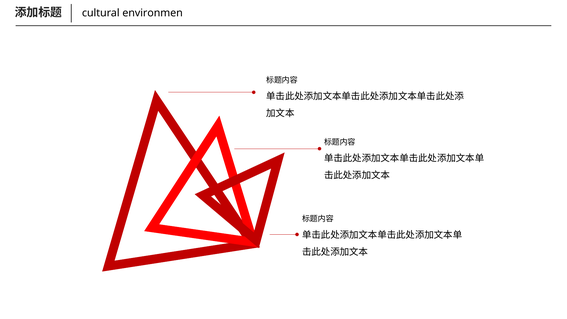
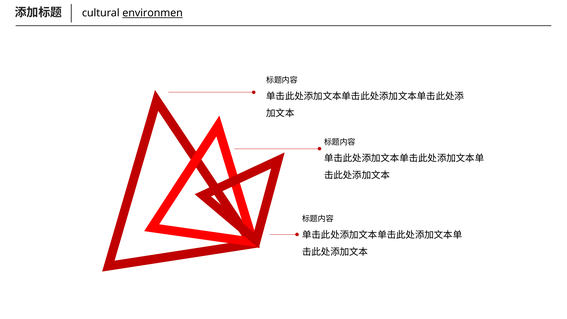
environmen underline: none -> present (153, 13)
